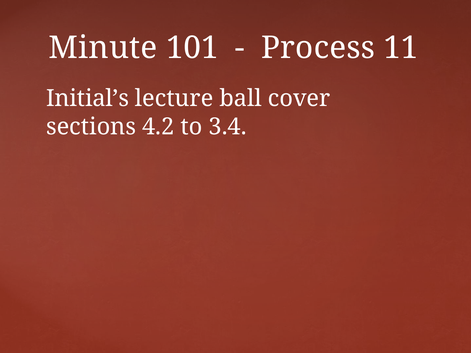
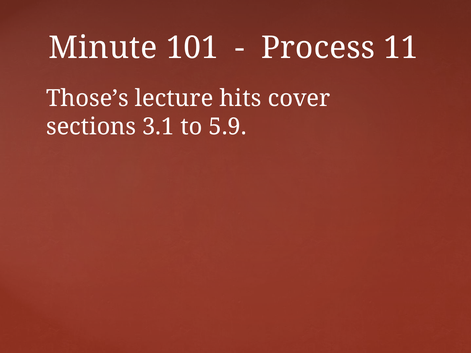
Initial’s: Initial’s -> Those’s (87, 99)
ball: ball -> hits (240, 99)
4.2: 4.2 -> 3.1 (158, 127)
3.4: 3.4 -> 5.9 (228, 127)
